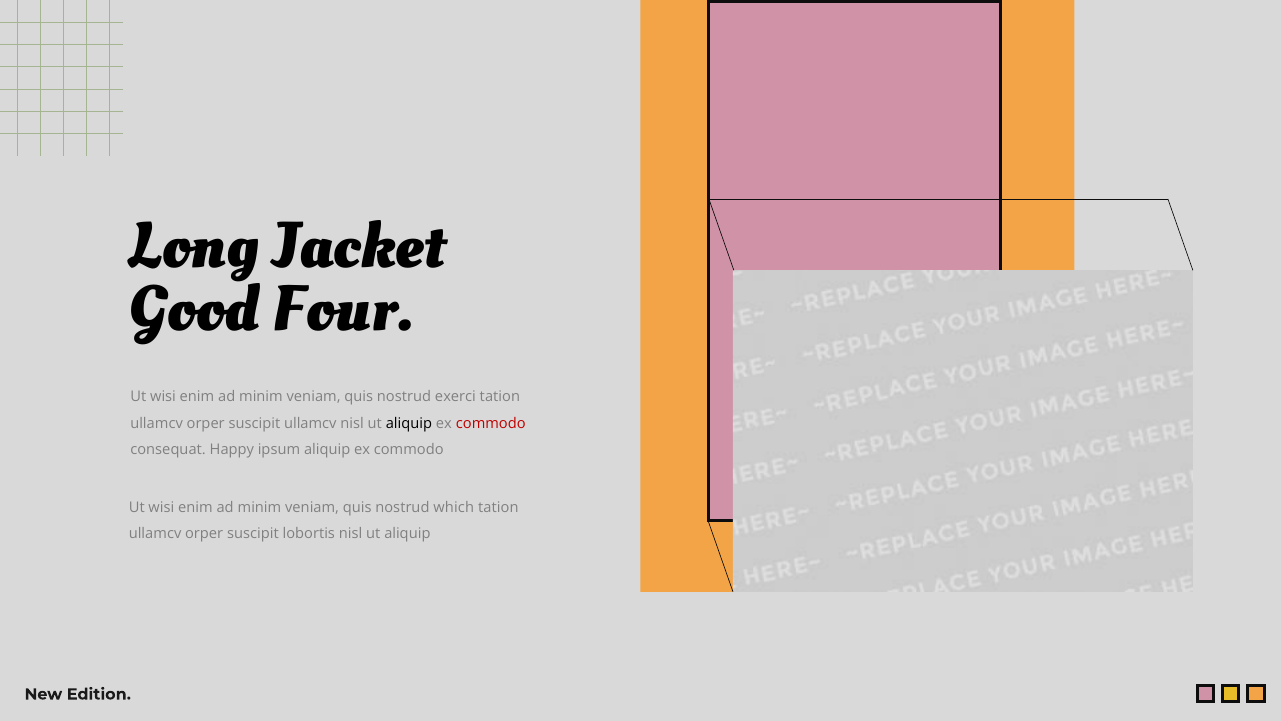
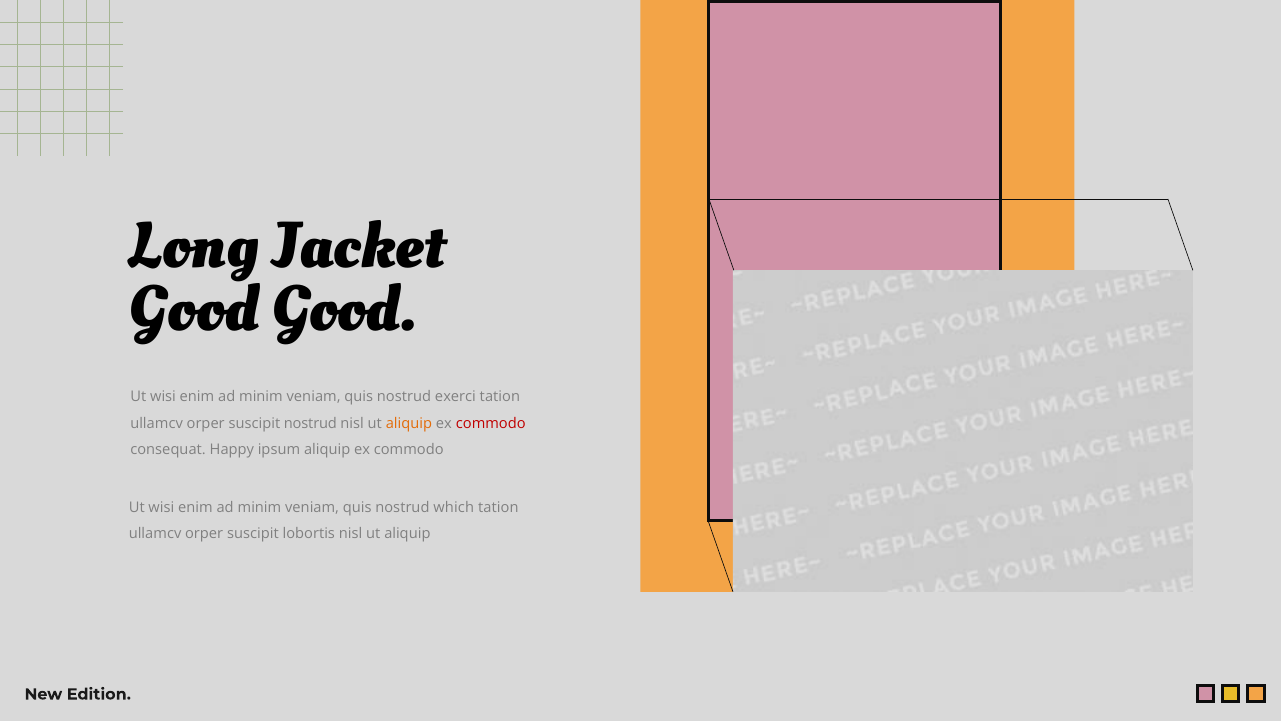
Good Four: Four -> Good (344, 309)
suscipit ullamcv: ullamcv -> nostrud (310, 423)
aliquip colour: black -> orange (409, 423)
